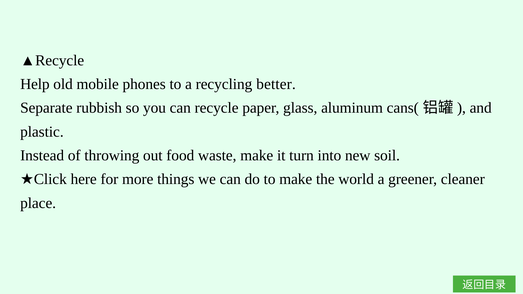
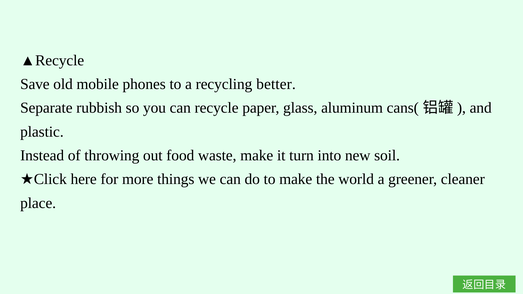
Help: Help -> Save (35, 84)
